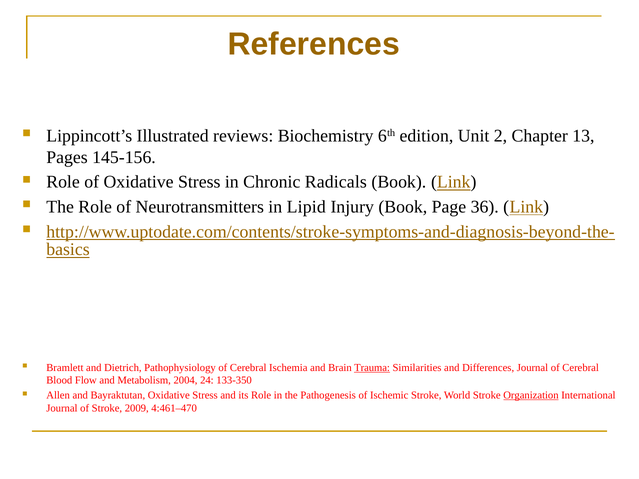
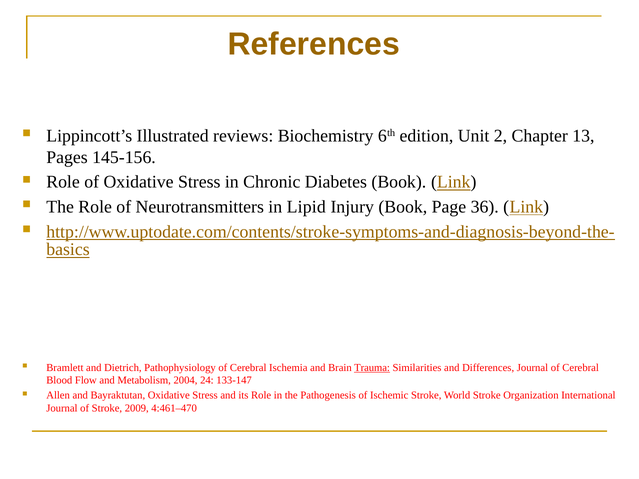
Radicals: Radicals -> Diabetes (336, 182)
133-350: 133-350 -> 133-147 (234, 381)
Organization underline: present -> none (531, 395)
